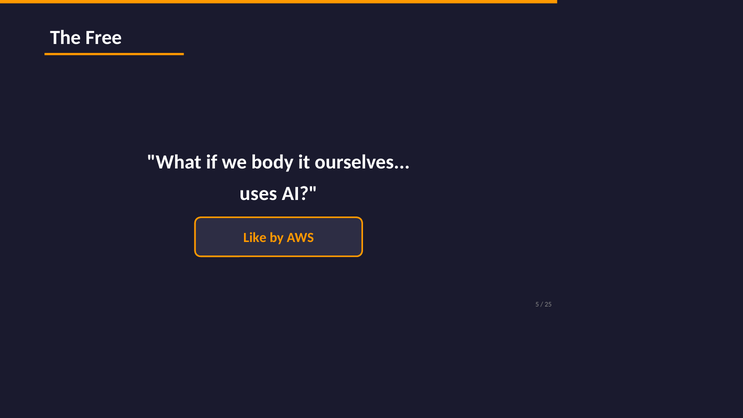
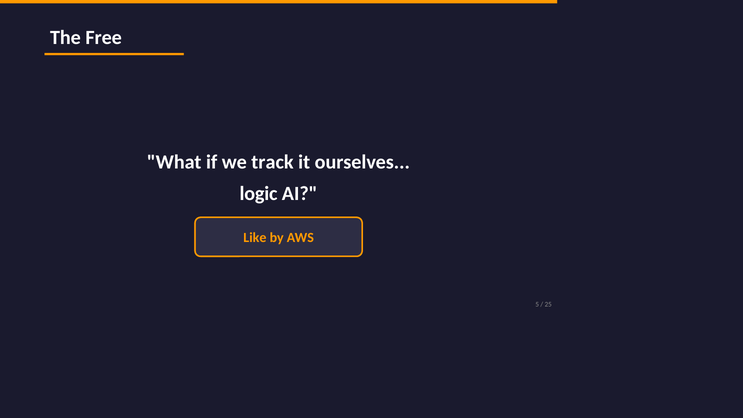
body: body -> track (272, 162)
uses: uses -> logic (259, 193)
